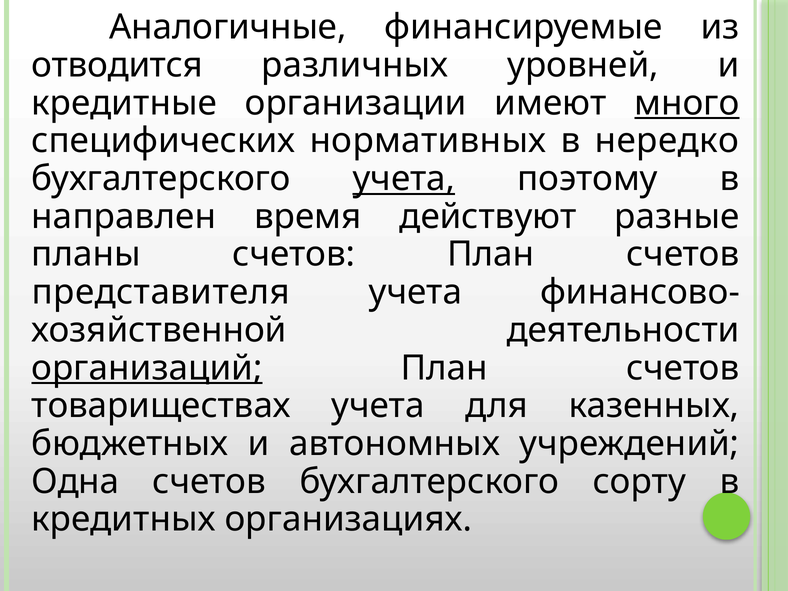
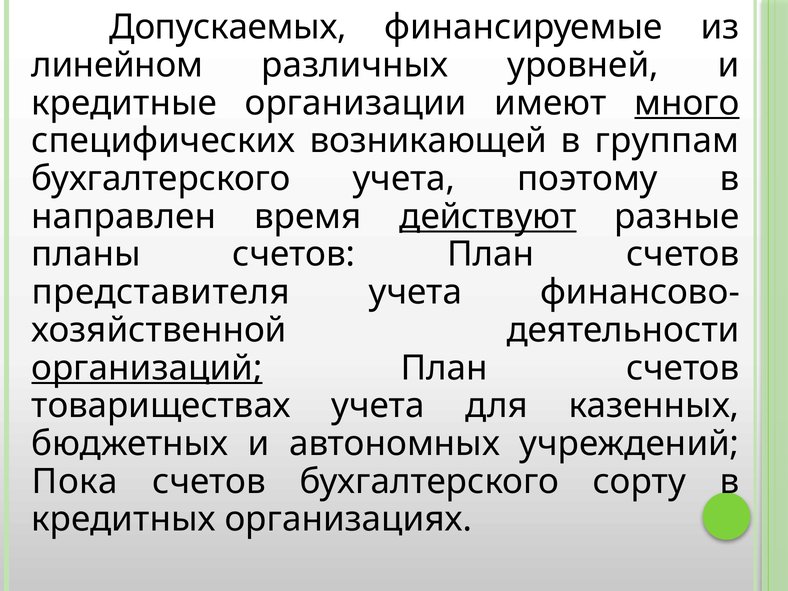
Аналогичные: Аналогичные -> Допускаемых (228, 27)
отводится: отводится -> линейном (117, 65)
нормативных: нормативных -> возникающей (428, 141)
нередко: нередко -> группам (667, 141)
учета underline: present -> none (404, 179)
действуют underline: none -> present (488, 217)
Одна: Одна -> Пока (75, 482)
